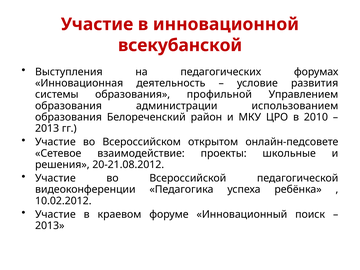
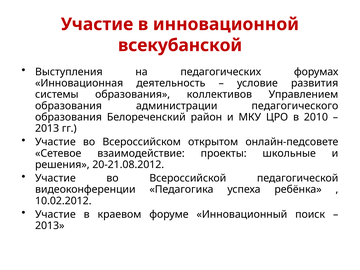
профильной: профильной -> коллективов (219, 95)
использованием: использованием -> педагогического (295, 106)
